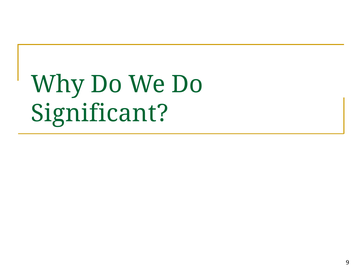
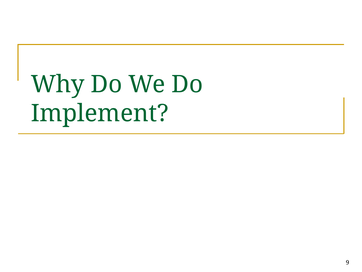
Significant: Significant -> Implement (100, 113)
